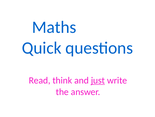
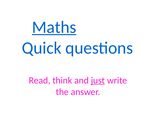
Maths underline: none -> present (54, 27)
